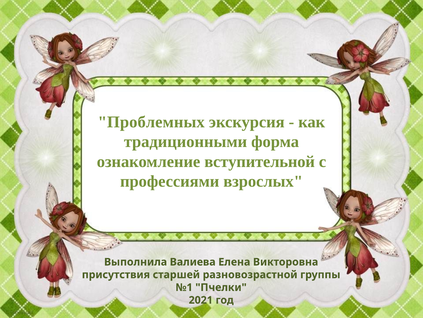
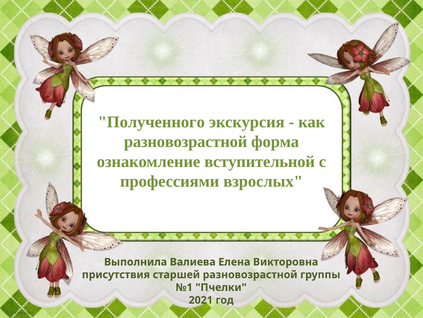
Проблемных: Проблемных -> Полученного (151, 122)
традиционными: традиционными -> разновозрастной (186, 142)
